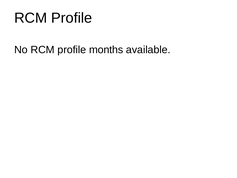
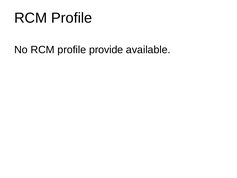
months: months -> provide (106, 50)
